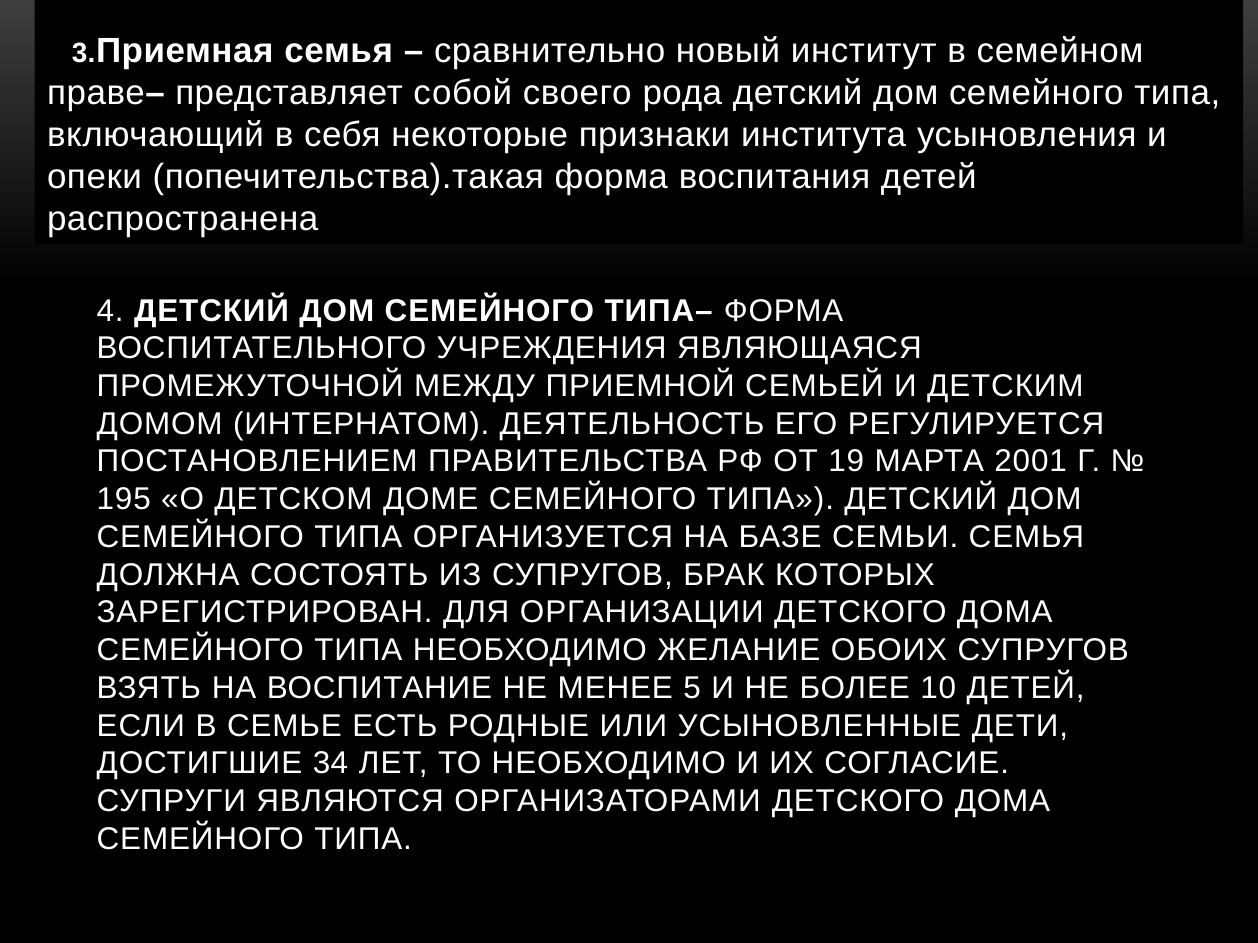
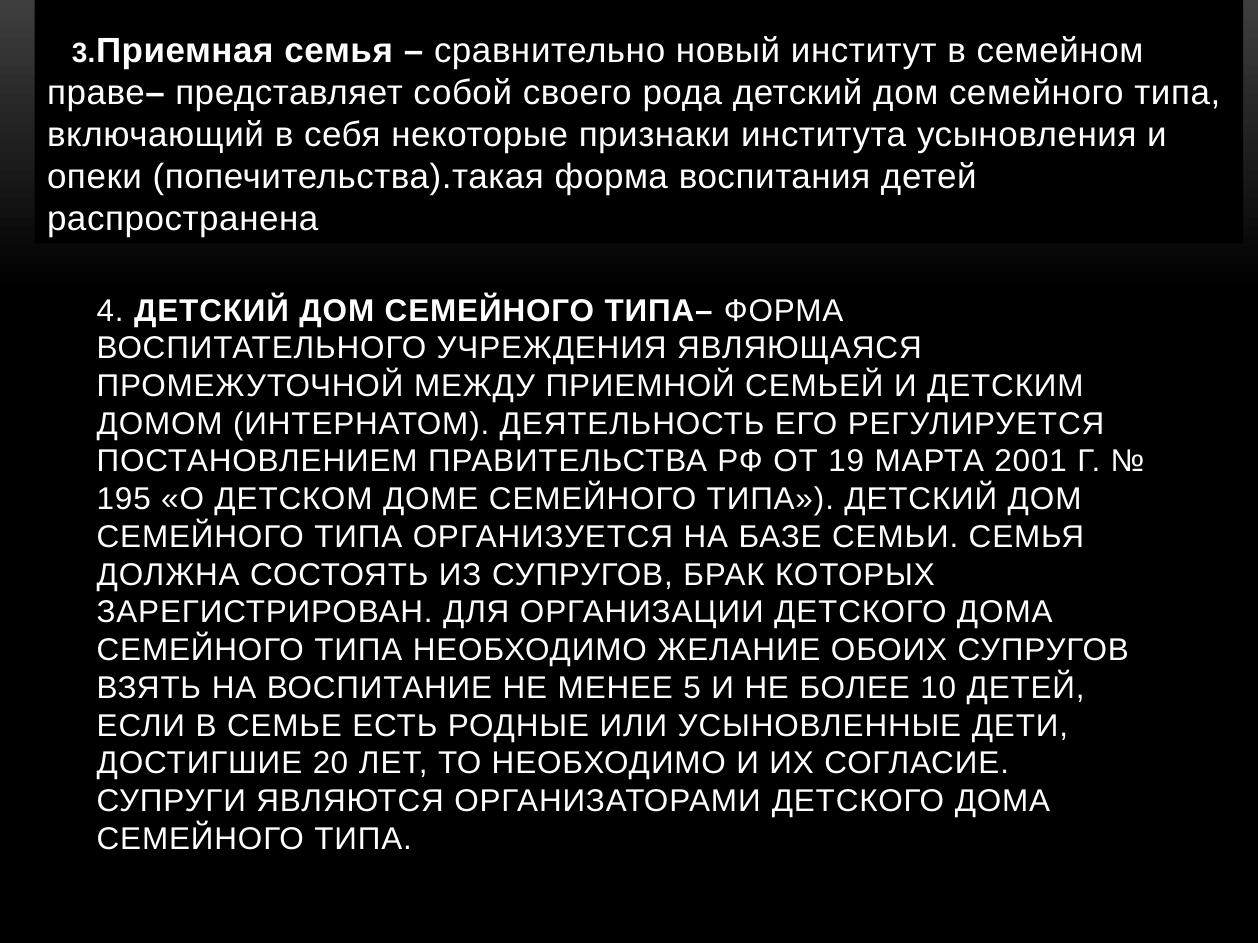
34: 34 -> 20 (330, 764)
